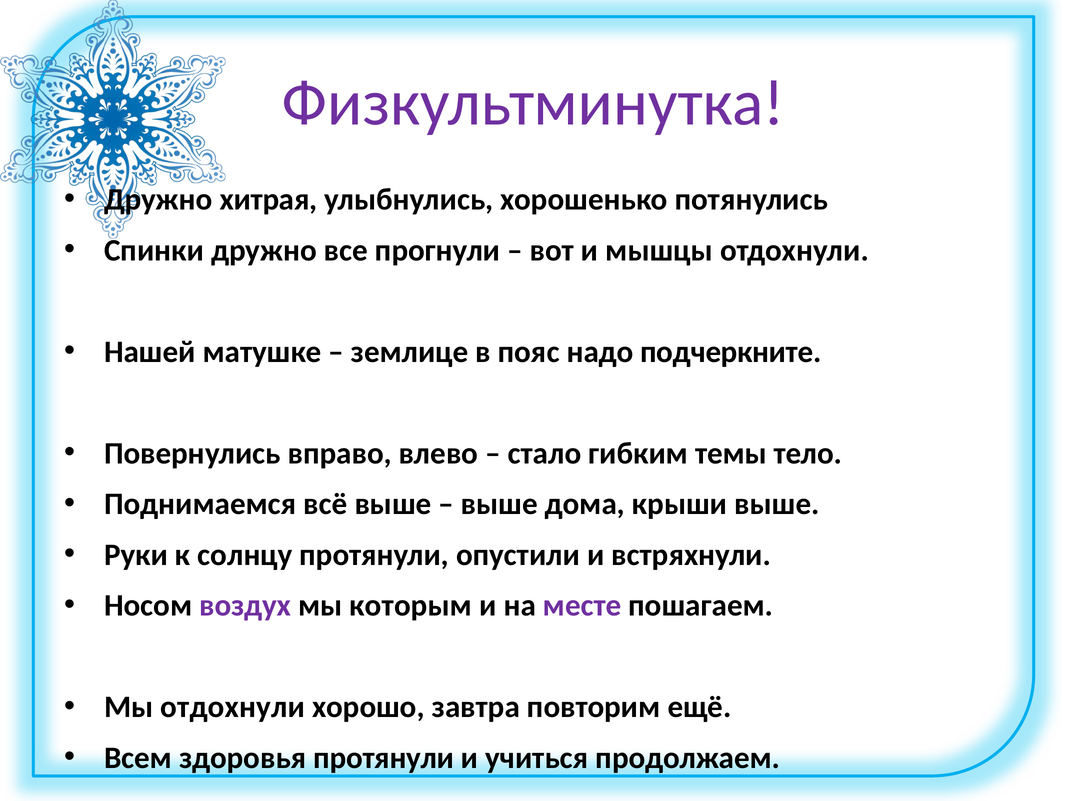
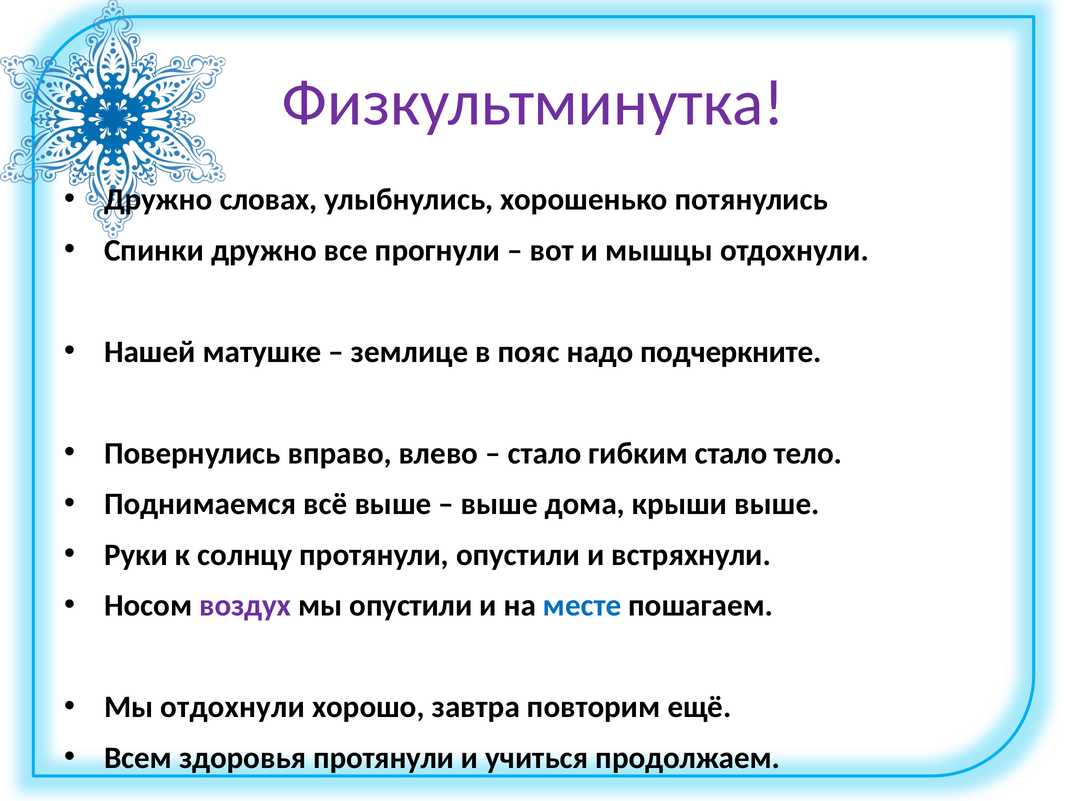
хитрая: хитрая -> словах (268, 199)
гибким темы: темы -> стало (731, 453)
мы которым: которым -> опустили (411, 605)
месте colour: purple -> blue (582, 605)
